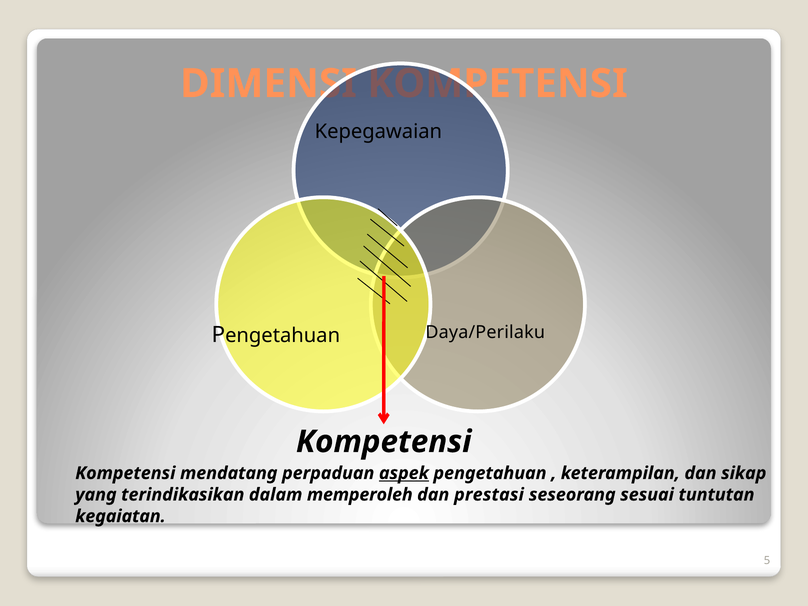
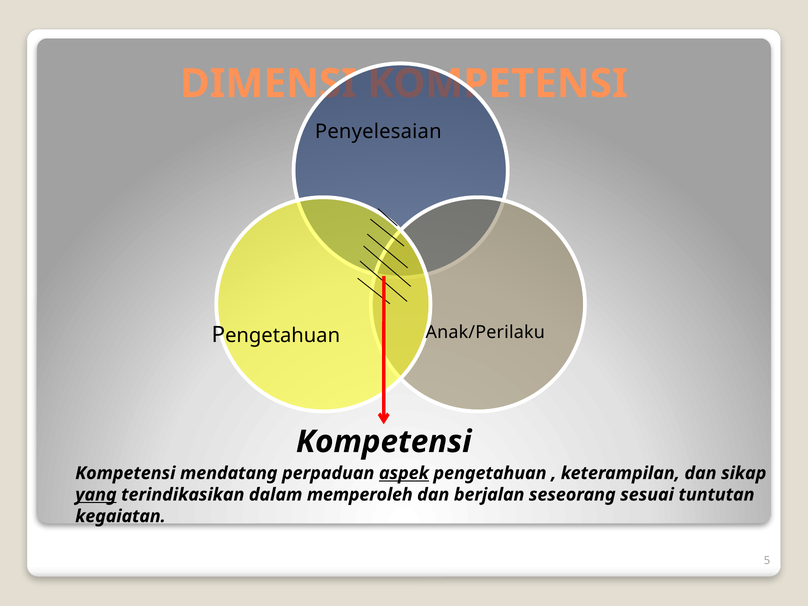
Kepegawaian: Kepegawaian -> Penyelesaian (378, 132)
Daya/Perilaku: Daya/Perilaku -> Anak/Perilaku (485, 332)
yang underline: none -> present (96, 495)
prestasi: prestasi -> berjalan (489, 495)
